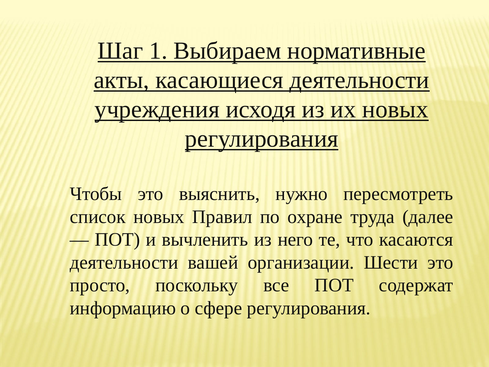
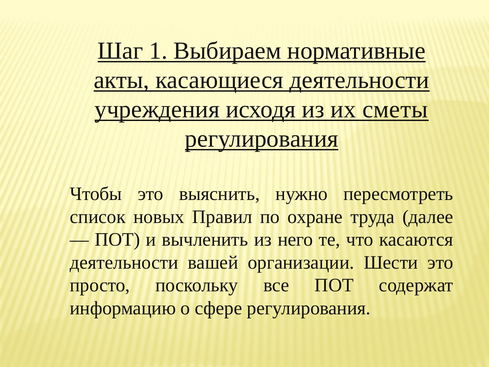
их новых: новых -> сметы (395, 109)
